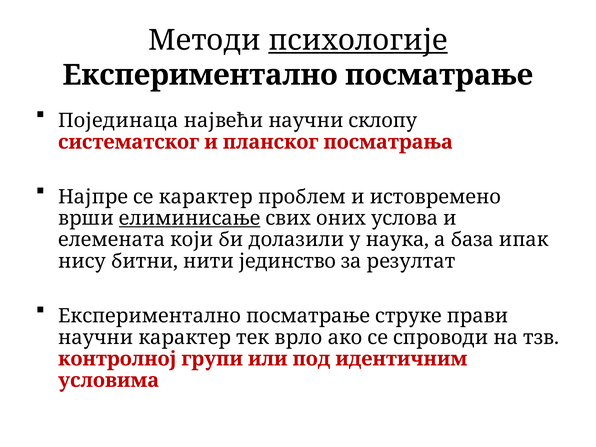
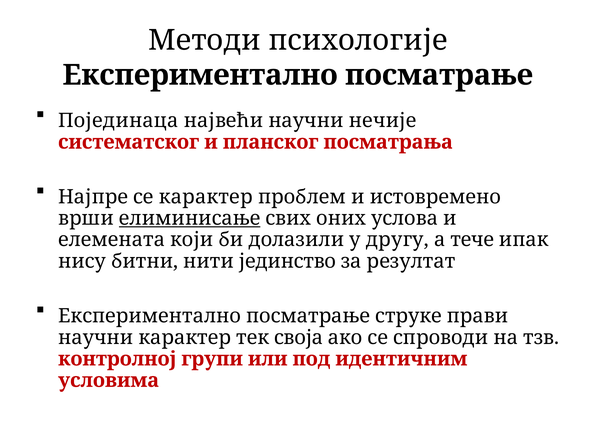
психологије underline: present -> none (358, 40)
склопу: склопу -> нечије (383, 121)
наука: наука -> другу (397, 240)
база: база -> тече (472, 240)
врло: врло -> своја (299, 337)
